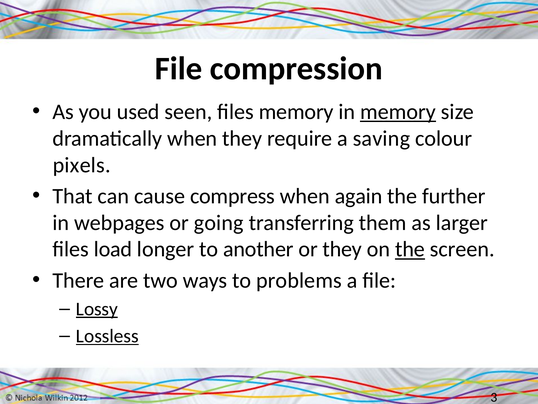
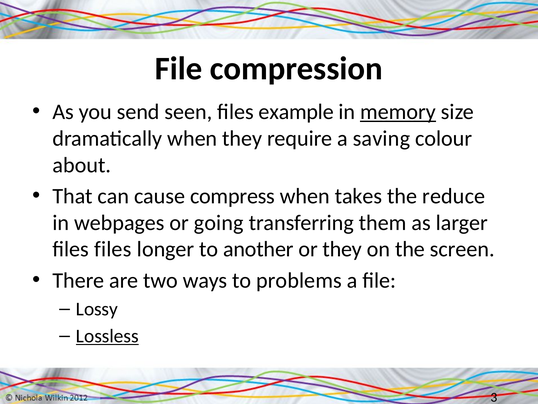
used: used -> send (138, 112)
files memory: memory -> example (296, 112)
pixels: pixels -> about (82, 165)
again: again -> takes (358, 196)
further: further -> reduce (454, 196)
files load: load -> files (113, 249)
the underline: present -> none (410, 249)
Lossy underline: present -> none (97, 309)
